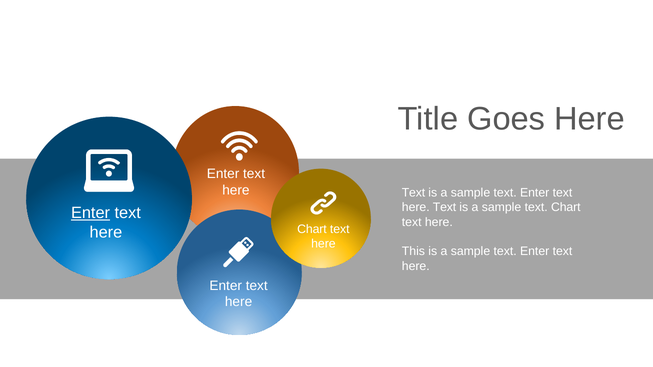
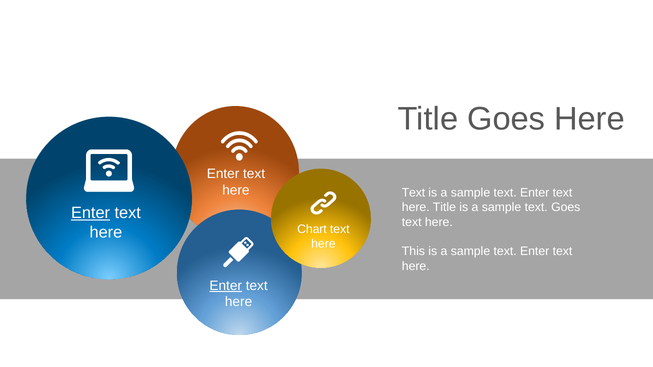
Text: Text -> Title (444, 207)
text Chart: Chart -> Goes (566, 207)
Enter underline: none -> present (226, 286)
